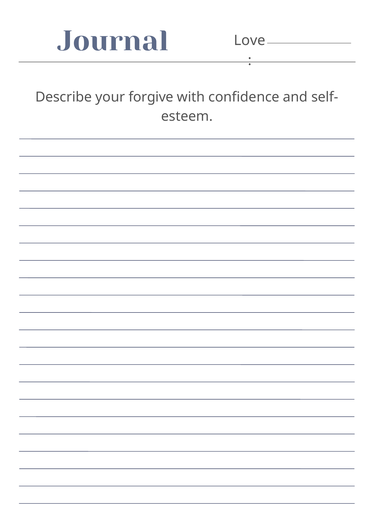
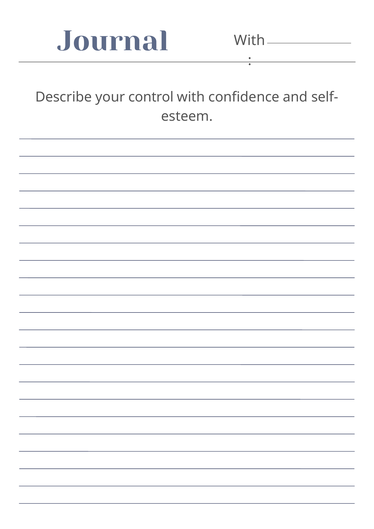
Love: Love -> With (250, 40)
forgive: forgive -> control (151, 97)
